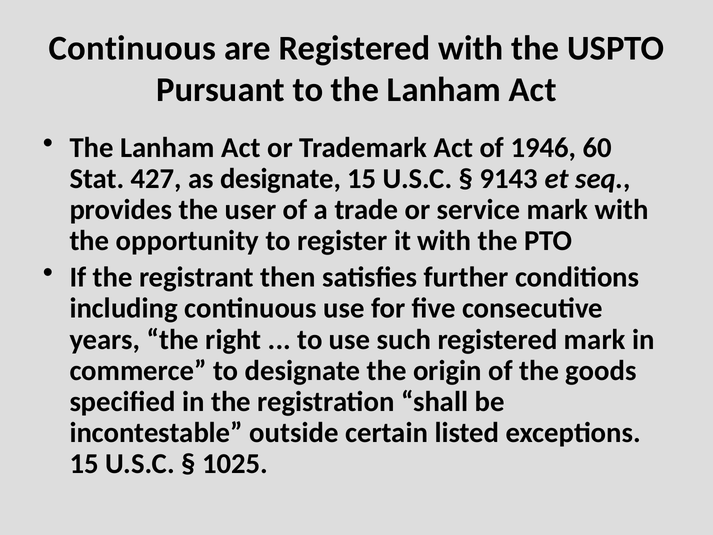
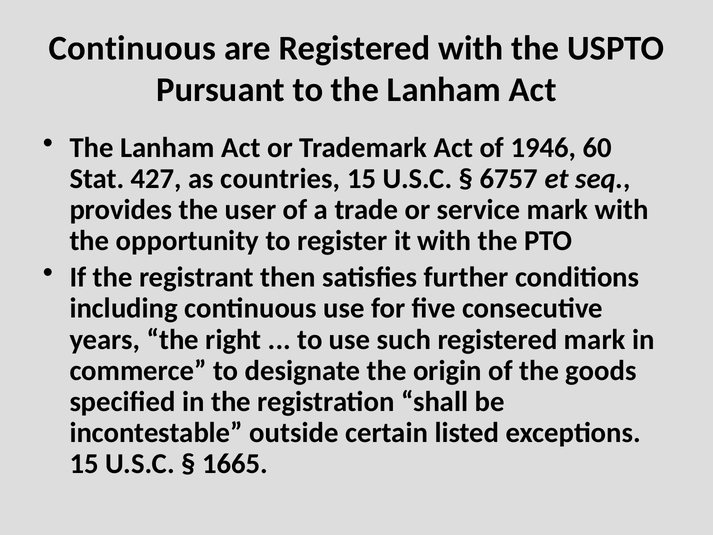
as designate: designate -> countries (280, 179)
9143: 9143 -> 6757 (509, 179)
1025: 1025 -> 1665 (235, 463)
